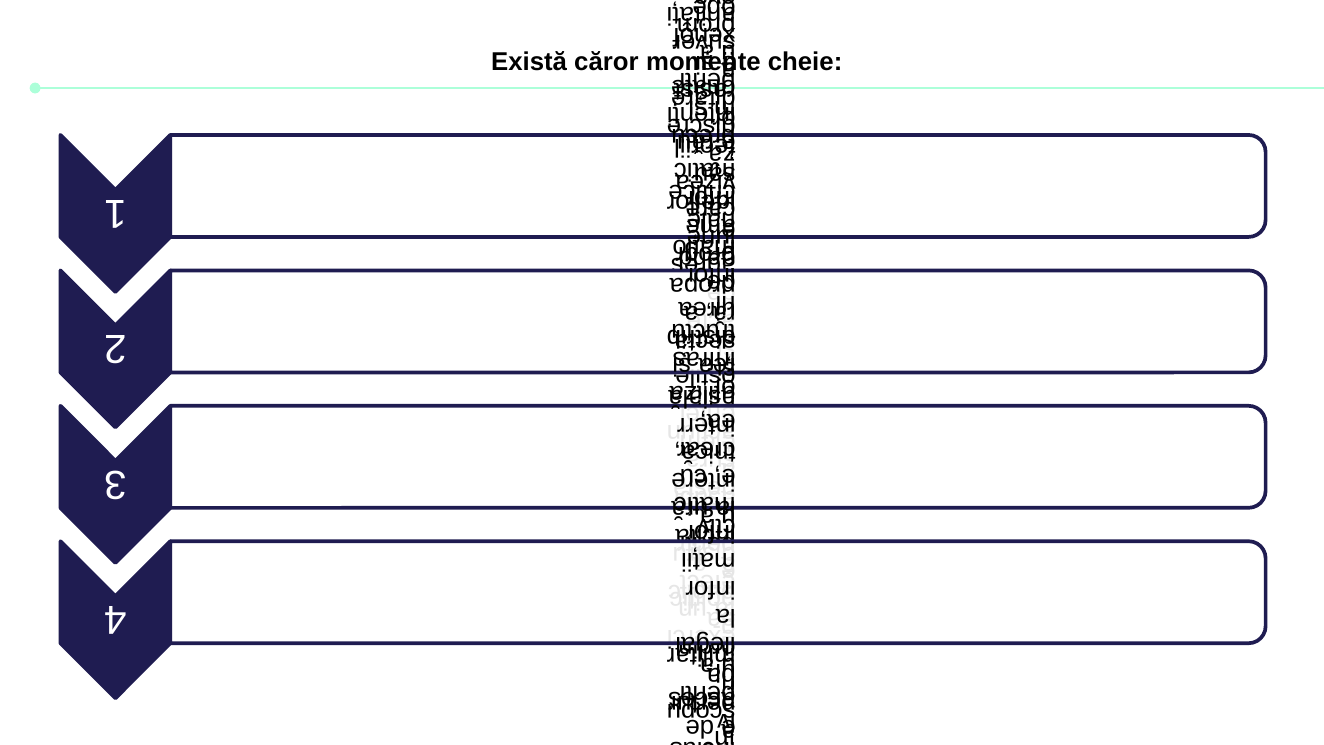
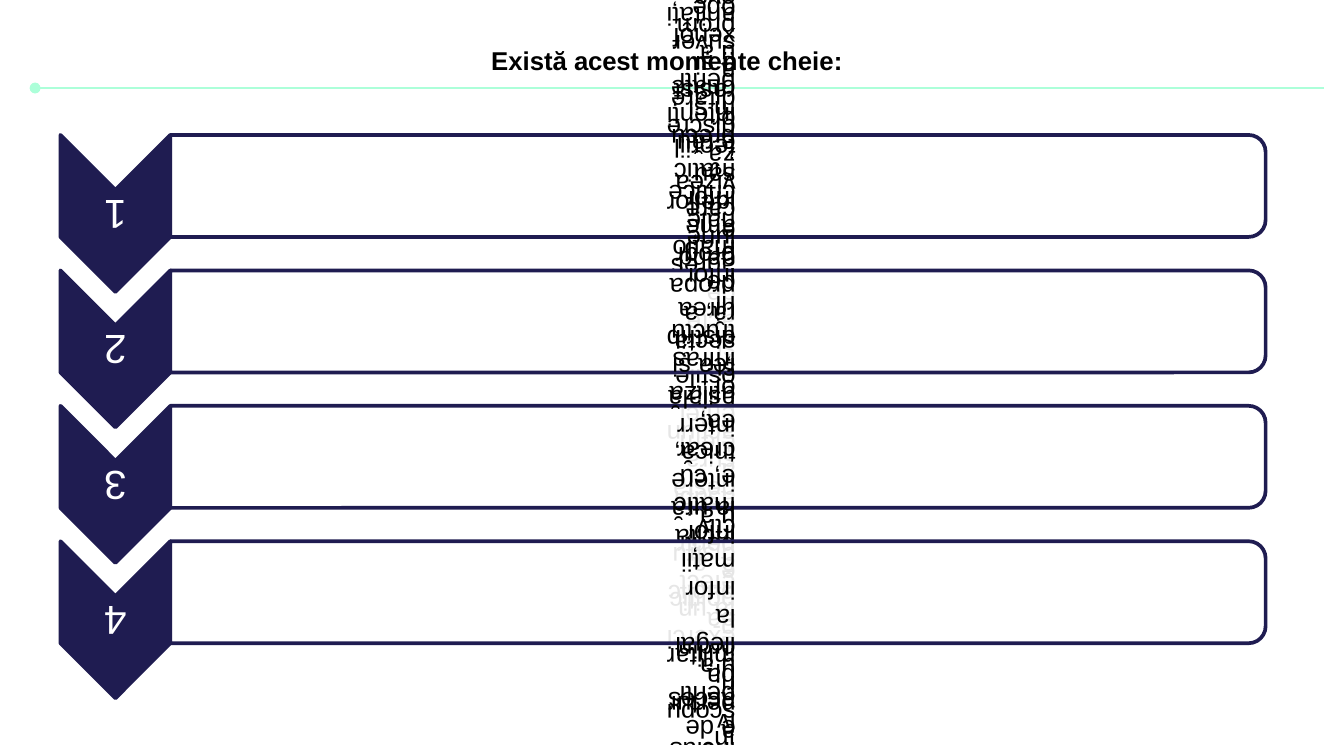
căror: căror -> acest (607, 62)
